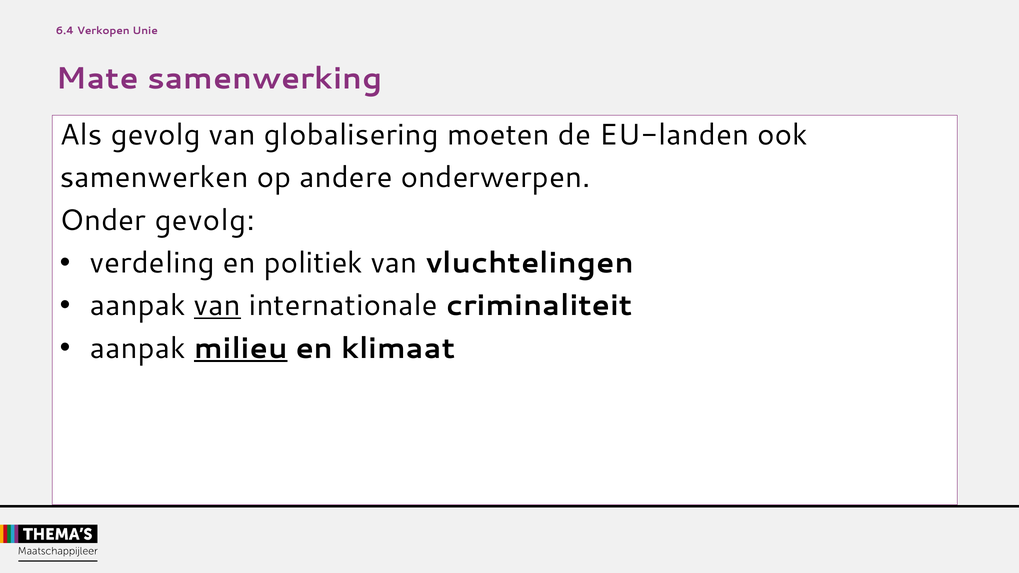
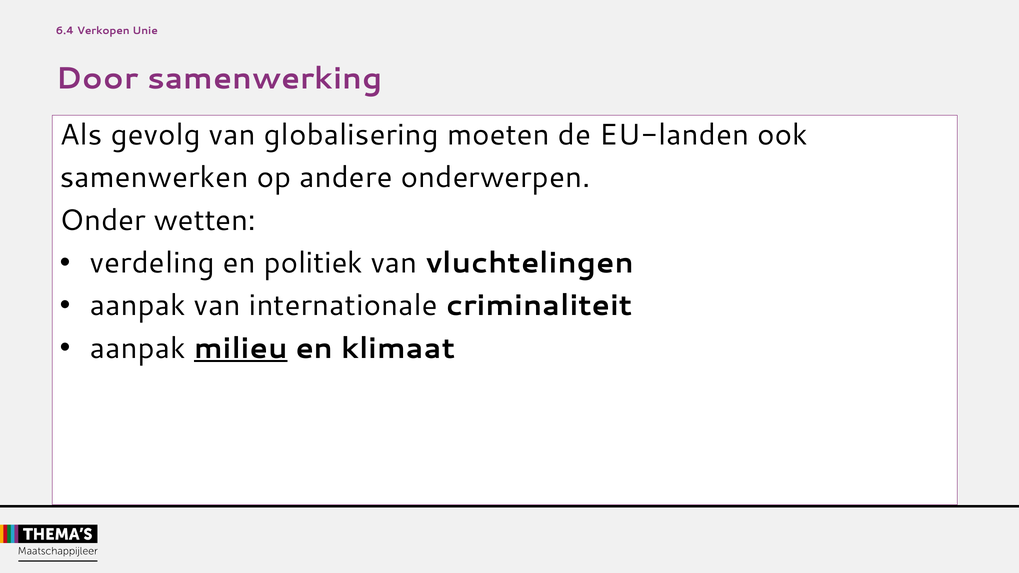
Mate: Mate -> Door (97, 79)
Onder gevolg: gevolg -> wetten (205, 220)
van underline: present -> none (217, 306)
